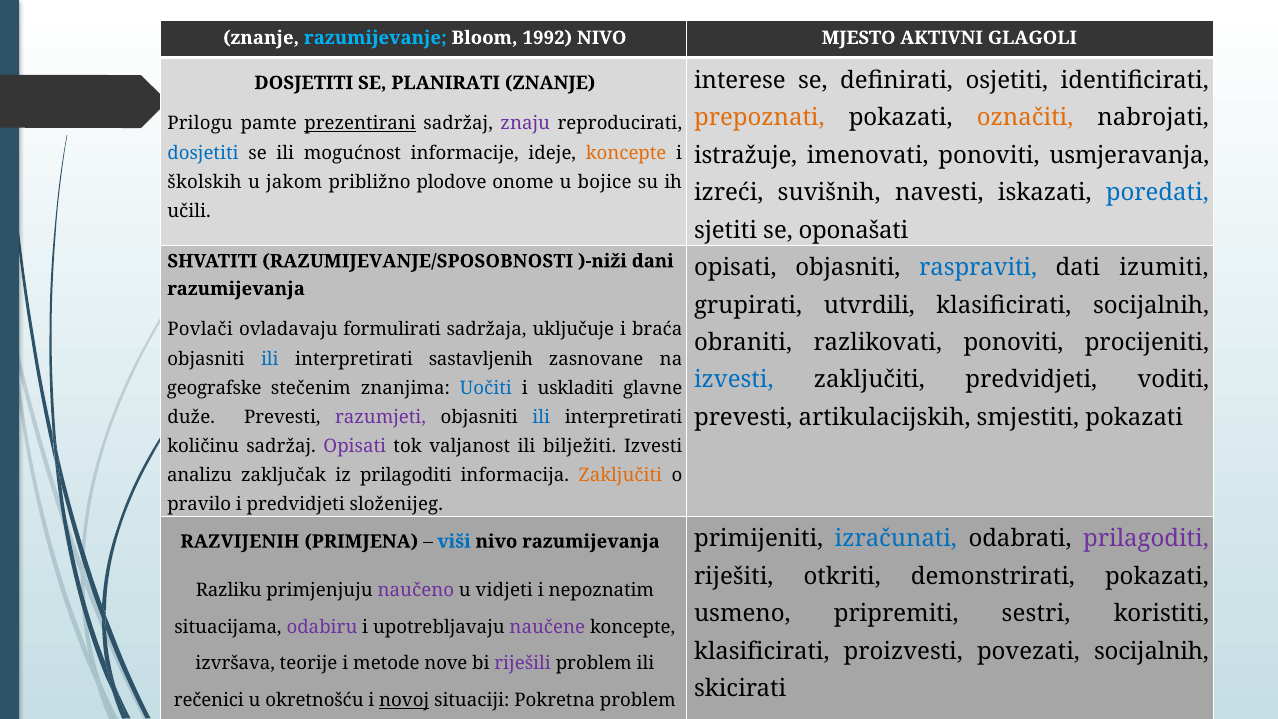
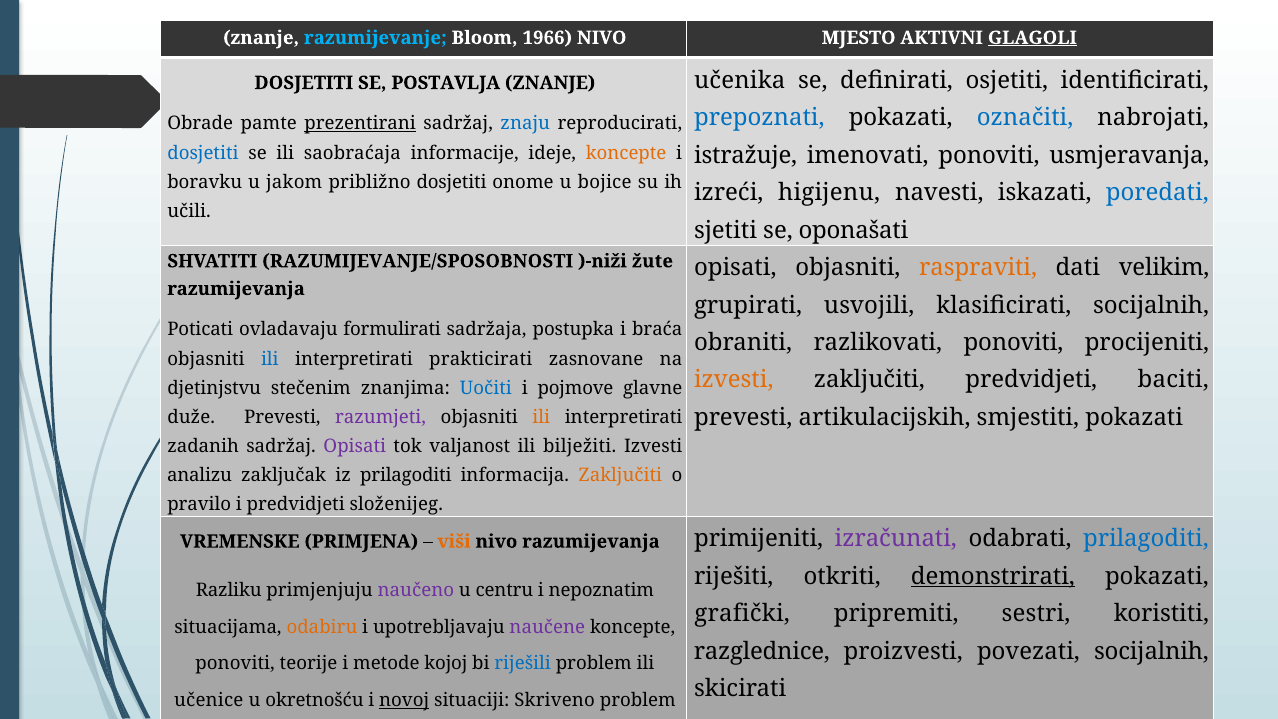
1992: 1992 -> 1966 (547, 38)
GLAGOLI underline: none -> present (1032, 38)
interese: interese -> učenika (740, 80)
PLANIRATI: PLANIRATI -> POSTAVLJA (446, 83)
prepoznati colour: orange -> blue (759, 118)
označiti colour: orange -> blue (1025, 118)
Prilogu: Prilogu -> Obrade (200, 124)
znaju colour: purple -> blue (525, 124)
mogućnost: mogućnost -> saobraćaja (352, 153)
školskih: školskih -> boravku (205, 182)
približno plodove: plodove -> dosjetiti (452, 182)
suvišnih: suvišnih -> higijenu (829, 193)
dani: dani -> žute (653, 261)
raspraviti colour: blue -> orange (978, 268)
izumiti: izumiti -> velikim (1164, 268)
utvrdili: utvrdili -> usvojili (869, 305)
Povlači: Povlači -> Poticati (200, 330)
uključuje: uključuje -> postupka (573, 330)
sastavljenih: sastavljenih -> prakticirati (481, 359)
izvesti colour: blue -> orange (734, 380)
voditi: voditi -> baciti (1173, 380)
geografske: geografske -> djetinjstvu (214, 388)
uskladiti: uskladiti -> pojmove (576, 388)
ili colour: blue -> orange (541, 417)
količinu: količinu -> zadanih (203, 446)
izračunati colour: blue -> purple (896, 539)
prilagoditi colour: purple -> blue (1146, 539)
RAZVIJENIH: RAZVIJENIH -> VREMENSKE (240, 541)
viši colour: blue -> orange (454, 541)
demonstrirati underline: none -> present (993, 576)
vidjeti: vidjeti -> centru (504, 590)
usmeno: usmeno -> grafički (742, 614)
odabiru colour: purple -> orange (322, 627)
klasificirati: klasificirati -> razglednice (762, 651)
izvršava: izvršava -> ponoviti (235, 664)
nove: nove -> kojoj (446, 664)
riješili colour: purple -> blue (523, 664)
rečenici: rečenici -> učenice (209, 700)
Pokretna: Pokretna -> Skriveno (555, 700)
